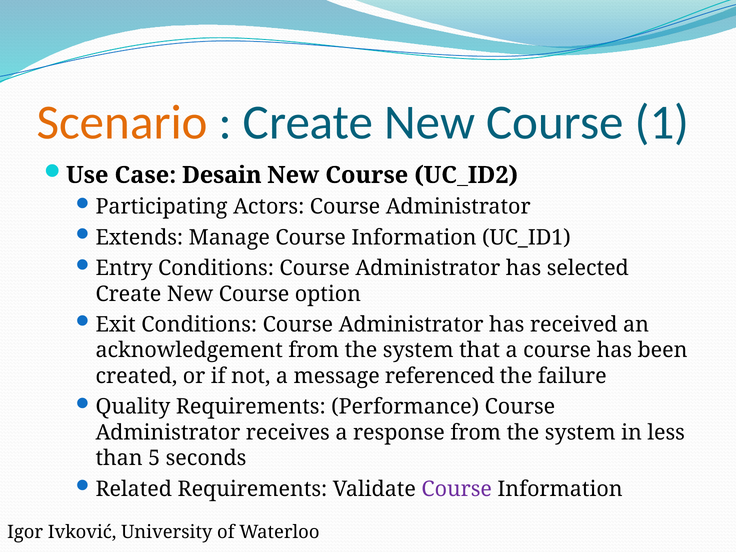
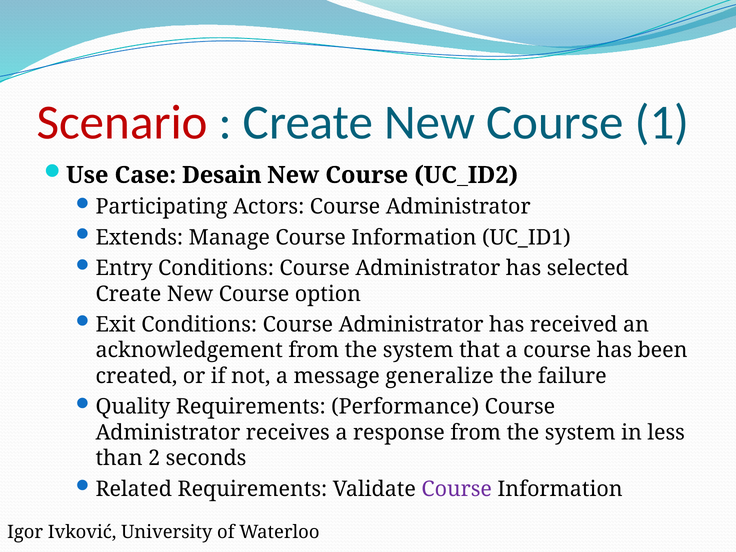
Scenario colour: orange -> red (122, 123)
referenced: referenced -> generalize (440, 376)
5: 5 -> 2 (154, 458)
